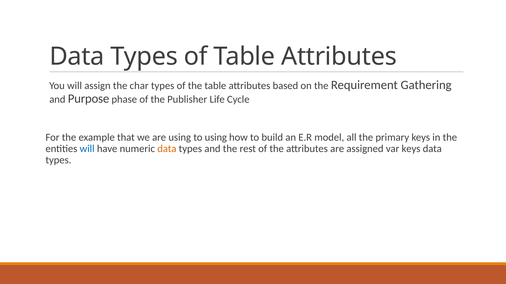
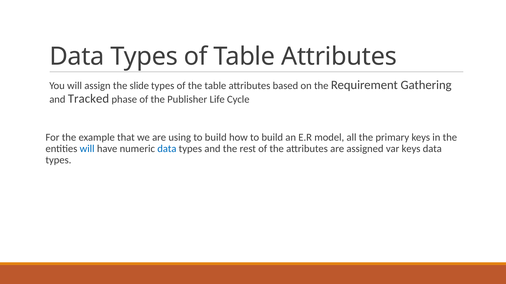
char: char -> slide (139, 86)
Purpose: Purpose -> Tracked (88, 99)
using to using: using -> build (216, 138)
data colour: orange -> blue (167, 149)
